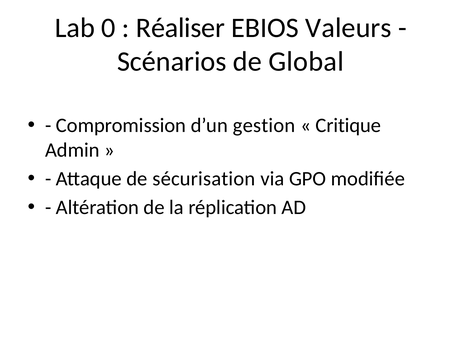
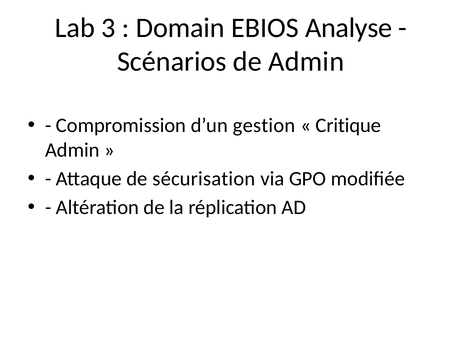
0: 0 -> 3 (108, 28)
Réaliser: Réaliser -> Domain (180, 28)
Valeurs: Valeurs -> Analyse (349, 28)
de Global: Global -> Admin (306, 62)
